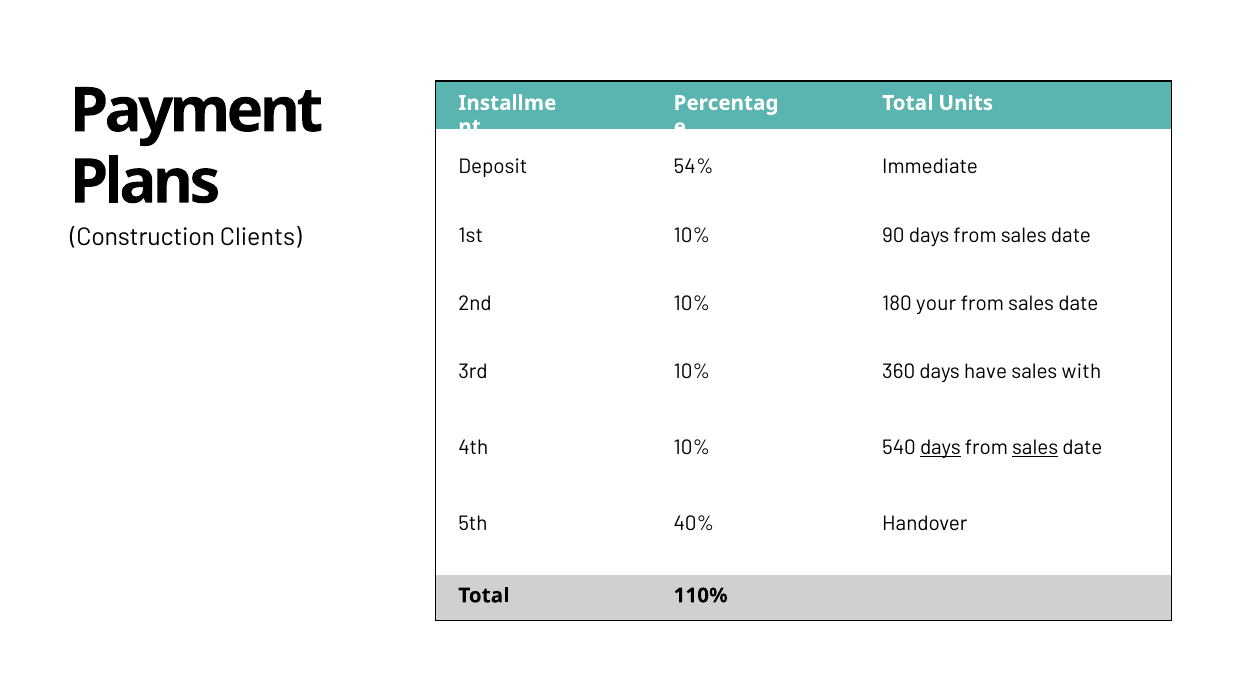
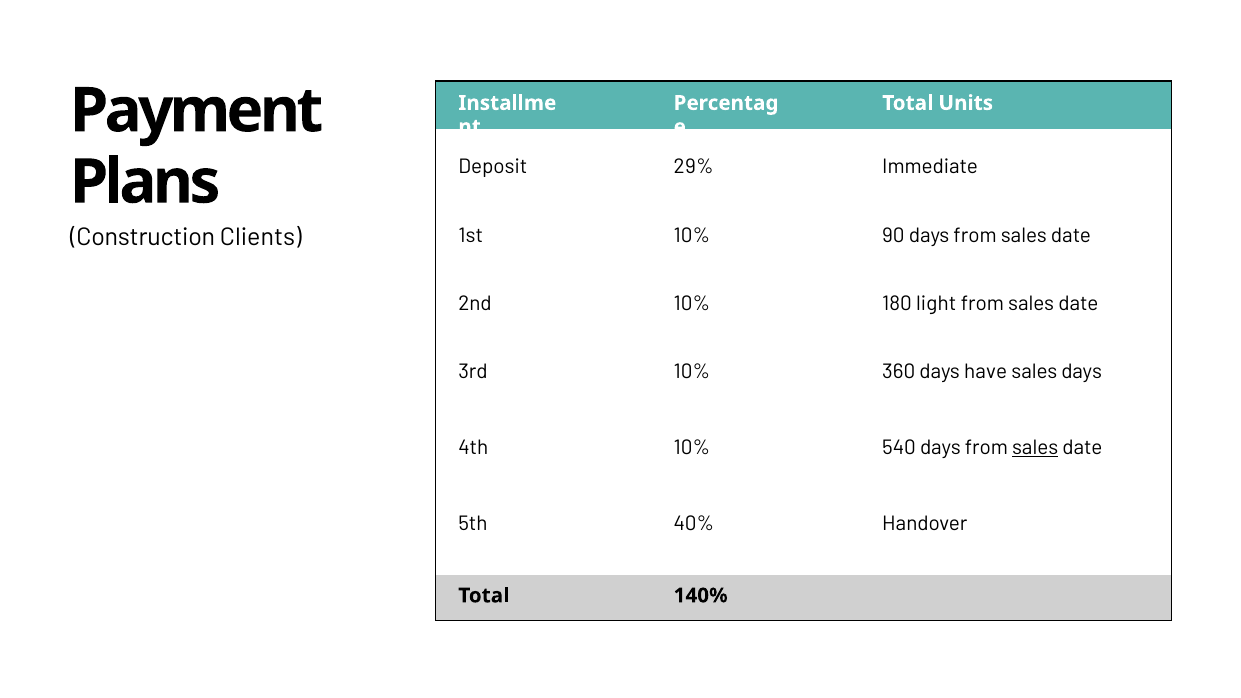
54%: 54% -> 29% (694, 167)
your: your -> light (936, 304)
sales with: with -> days (1082, 372)
days underline: present -> none (940, 448)
110%: 110% -> 140% (701, 596)
